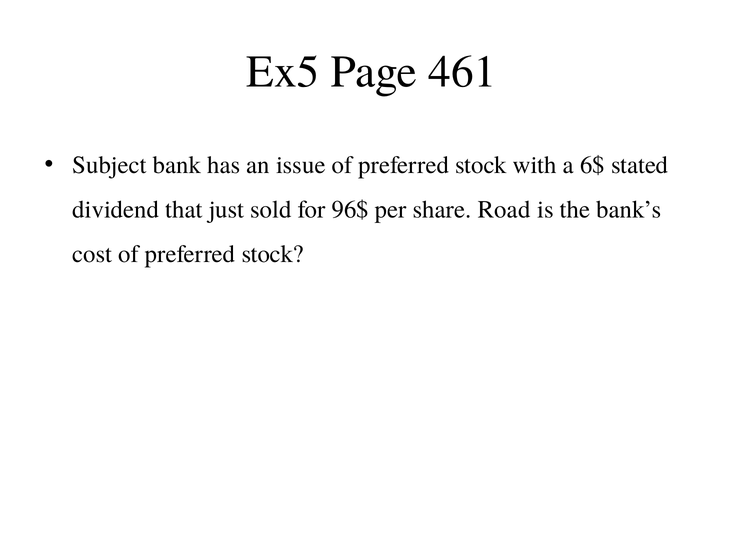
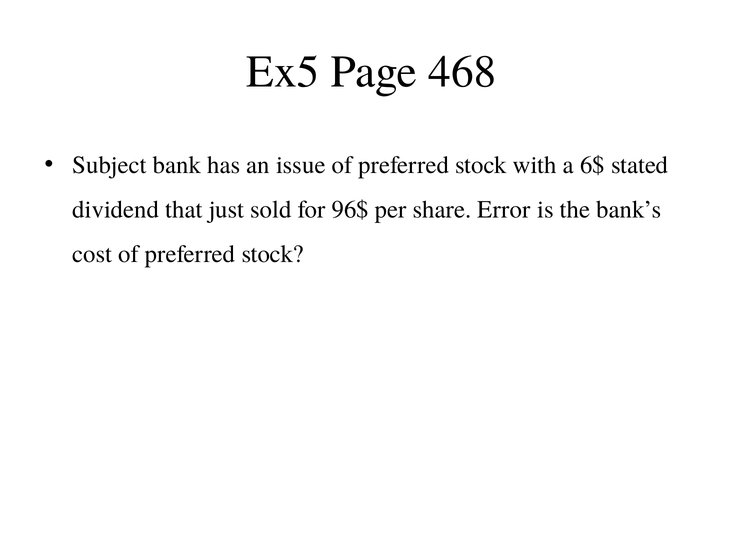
461: 461 -> 468 (462, 72)
Road: Road -> Error (504, 210)
